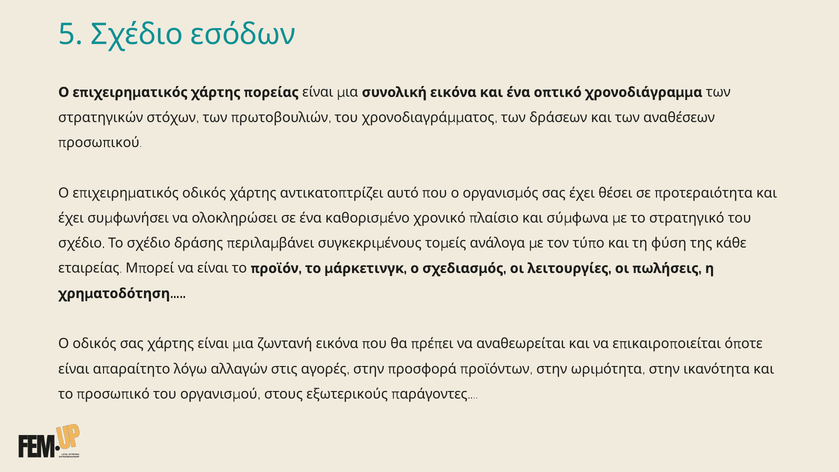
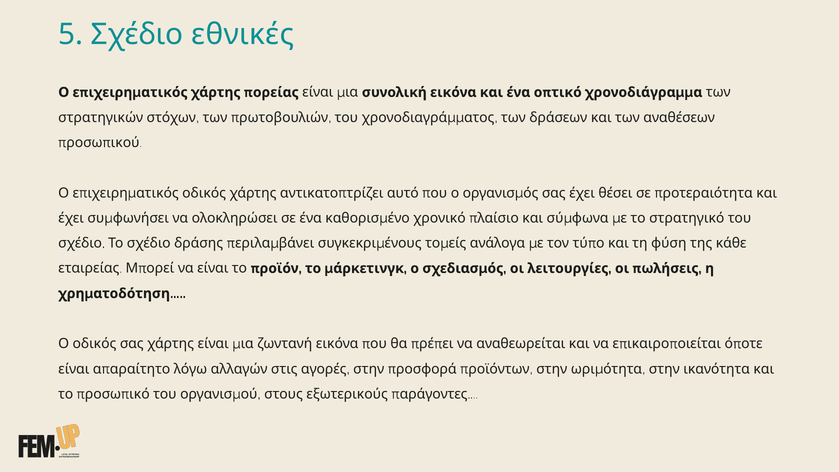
εσόδων: εσόδων -> εθνικές (243, 34)
